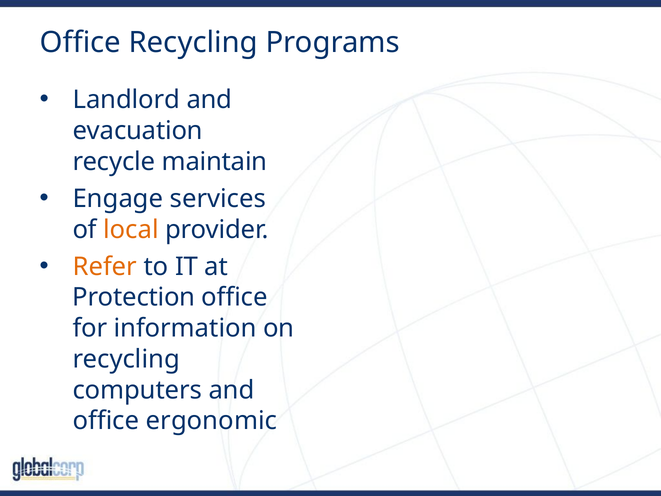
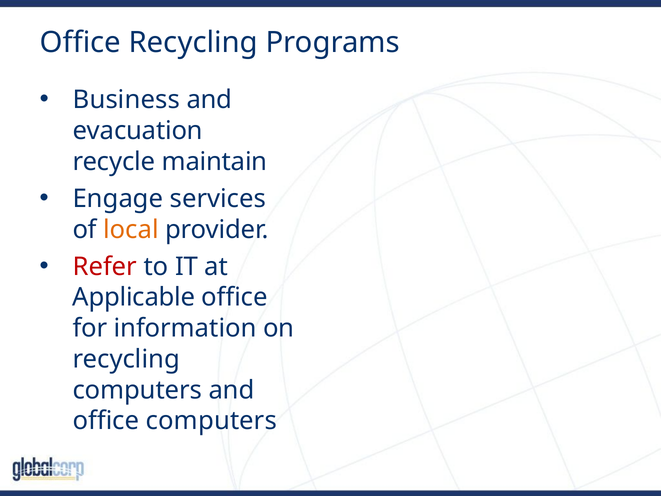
Landlord: Landlord -> Business (126, 100)
Refer colour: orange -> red (105, 266)
Protection: Protection -> Applicable (134, 297)
office ergonomic: ergonomic -> computers (211, 421)
